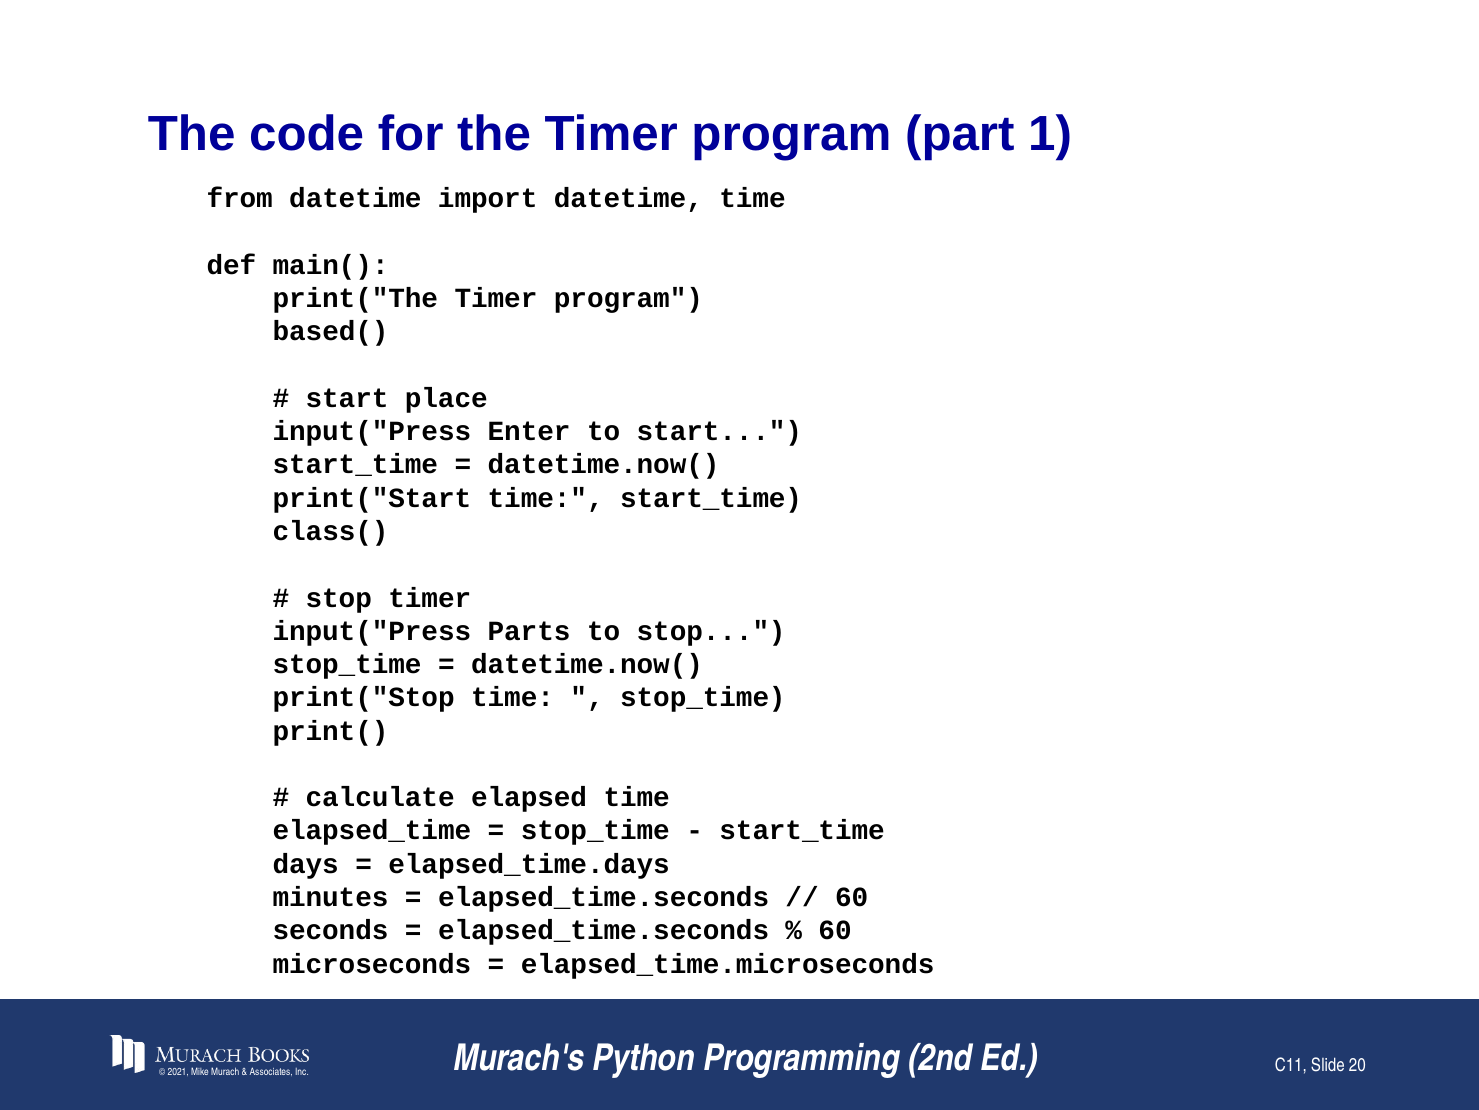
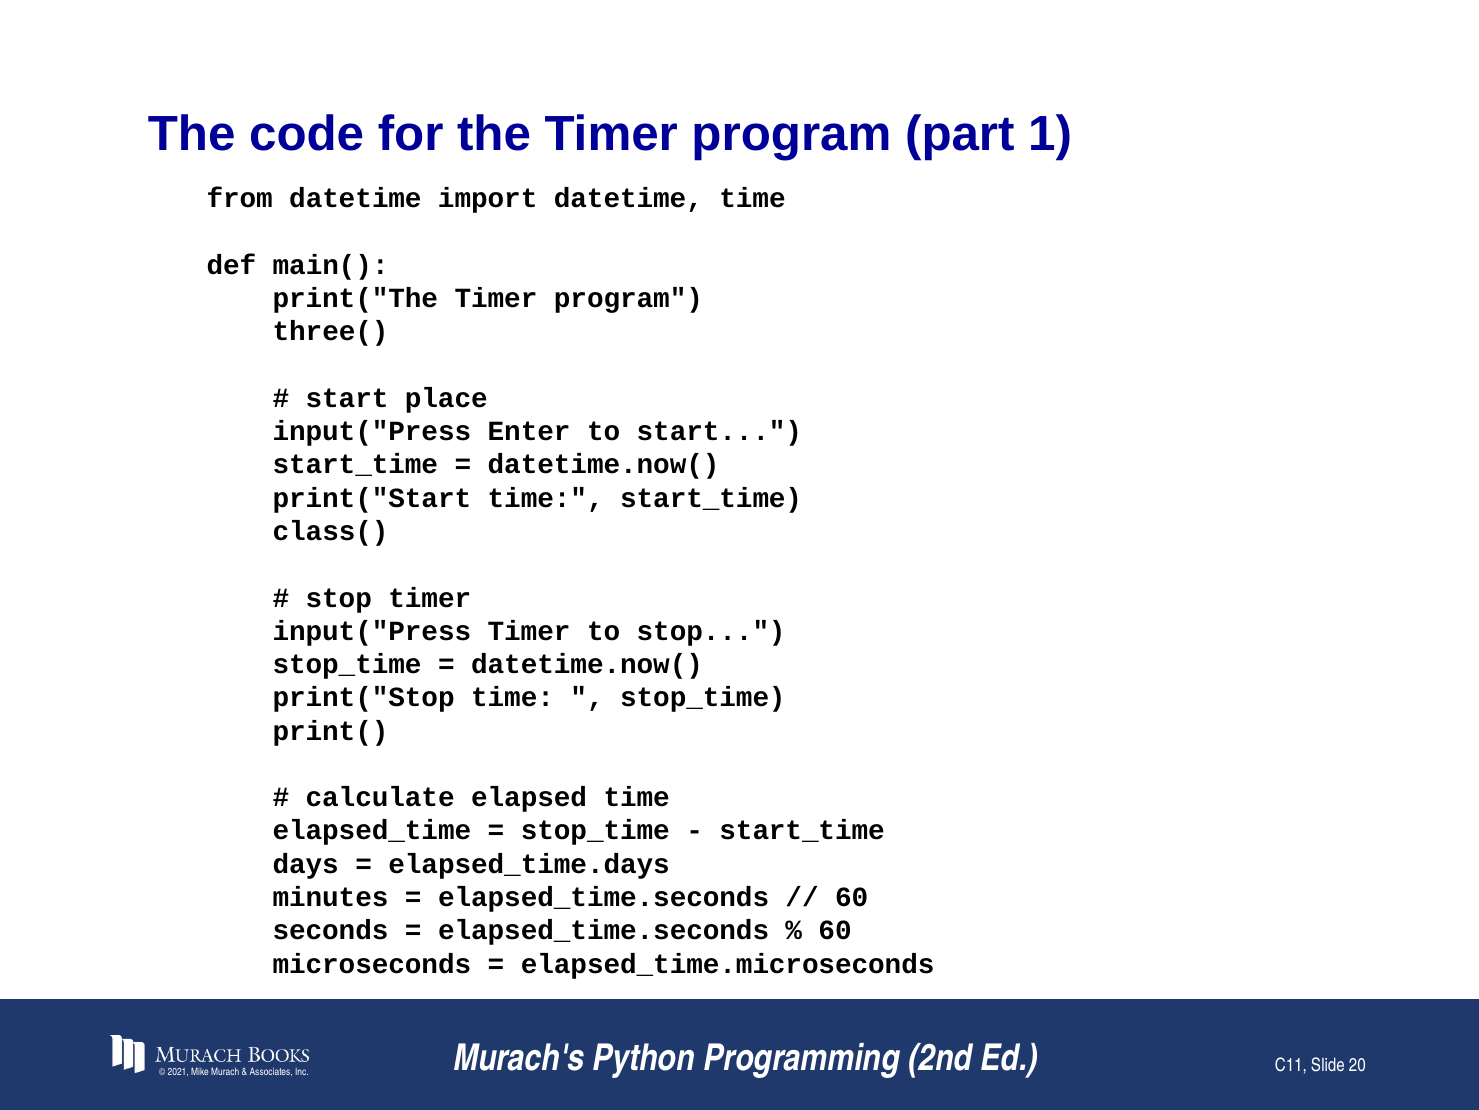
based(: based( -> three( (331, 331)
input("Press Parts: Parts -> Timer (529, 631)
